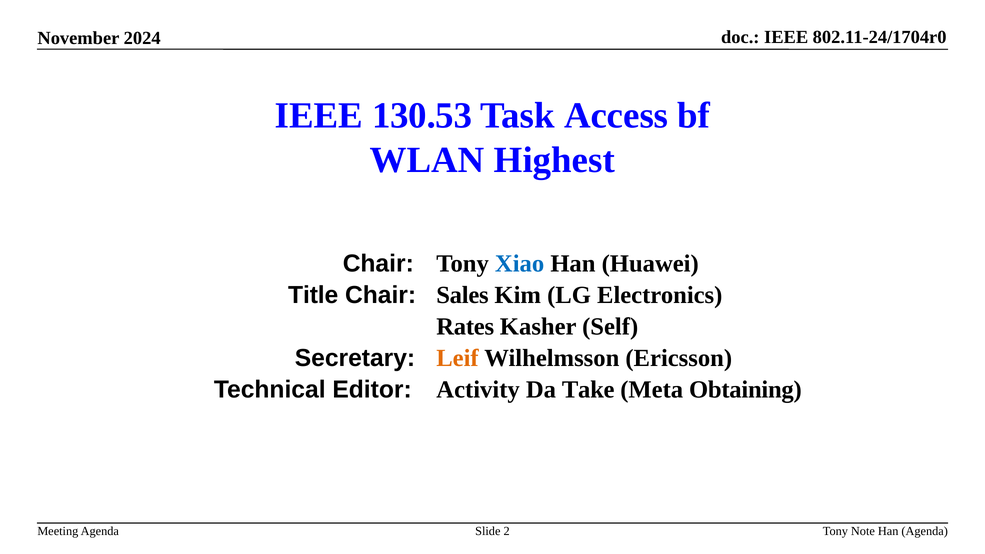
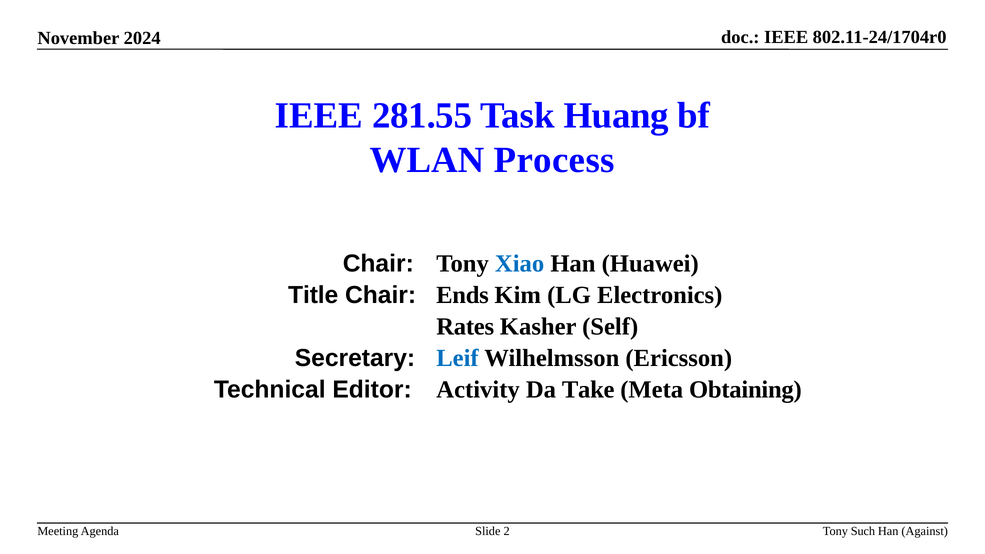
130.53: 130.53 -> 281.55 (422, 116)
Access: Access -> Huang (616, 116)
Highest: Highest -> Process (554, 160)
Sales: Sales -> Ends (462, 295)
Leif colour: orange -> blue (458, 358)
Note: Note -> Such (863, 531)
Han Agenda: Agenda -> Against (925, 531)
